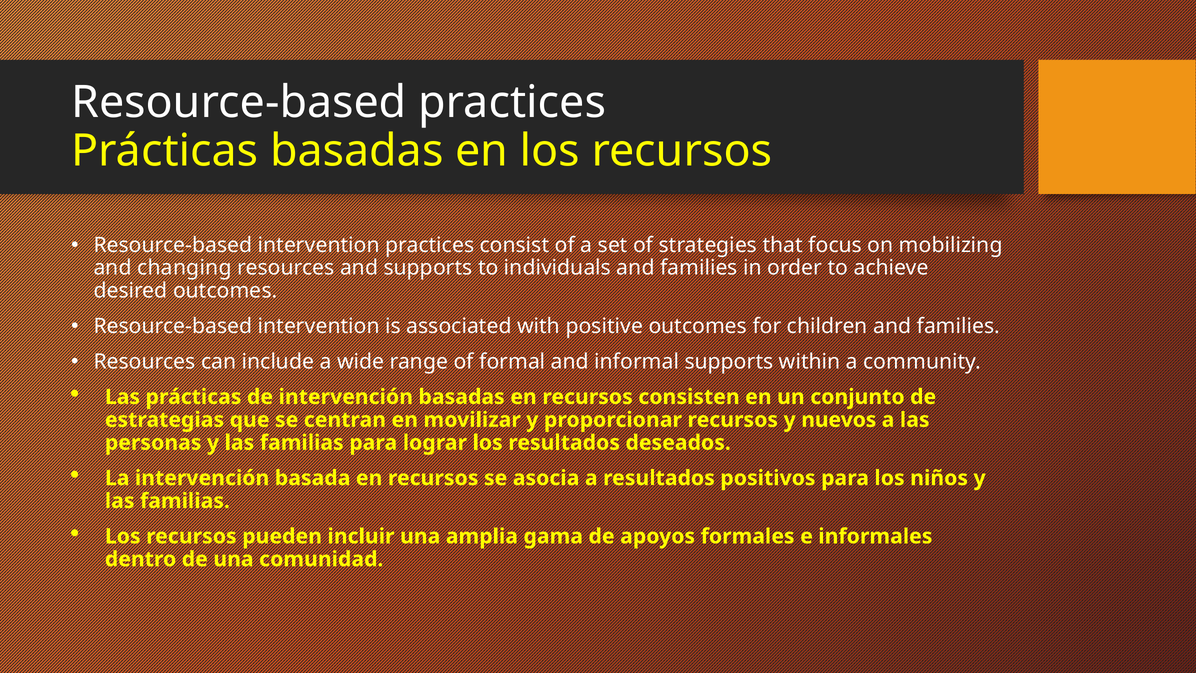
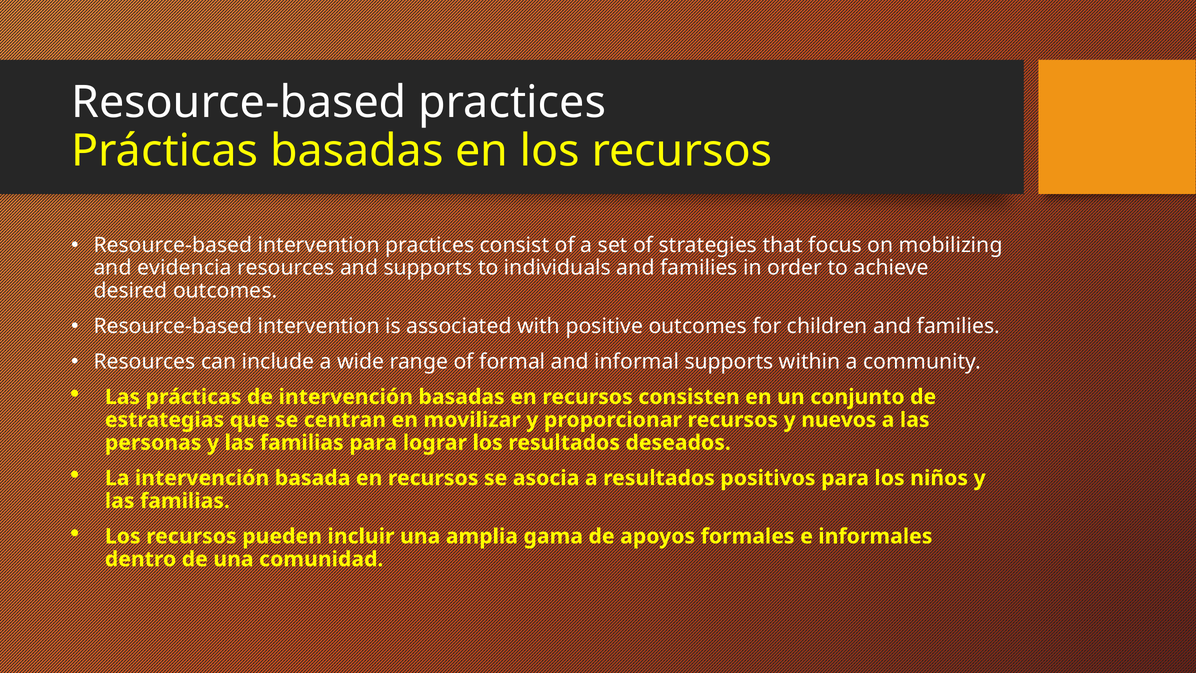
changing: changing -> evidencia (184, 268)
